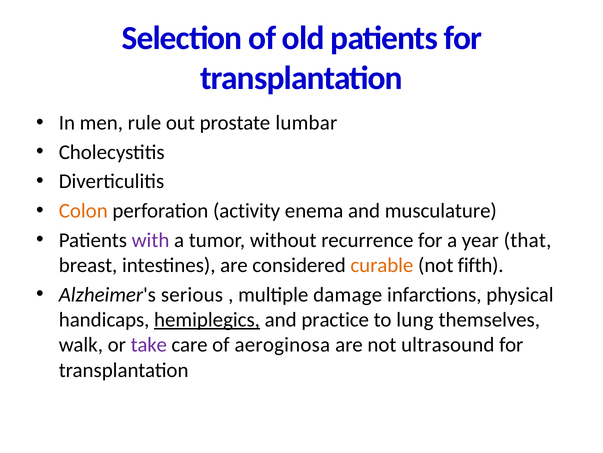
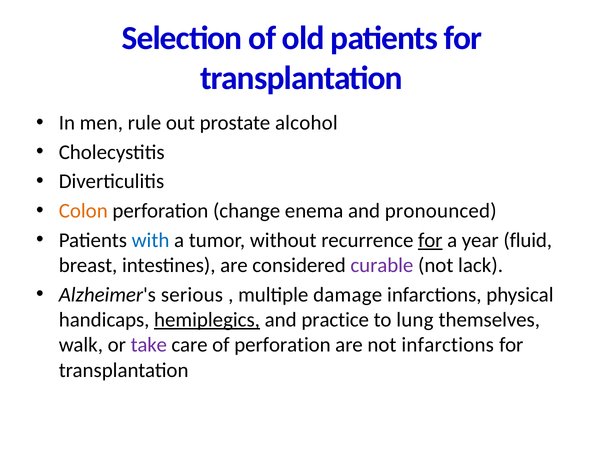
lumbar: lumbar -> alcohol (306, 123)
activity: activity -> change (247, 210)
musculature: musculature -> pronounced (441, 210)
with colour: purple -> blue (151, 240)
for underline: none -> present (430, 240)
that: that -> fluid (528, 240)
curable colour: orange -> purple (382, 265)
fifth: fifth -> lack (481, 265)
of aeroginosa: aeroginosa -> perforation (282, 344)
not ultrasound: ultrasound -> infarctions (448, 344)
